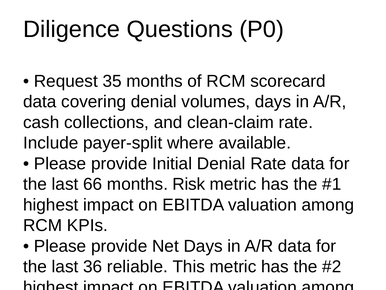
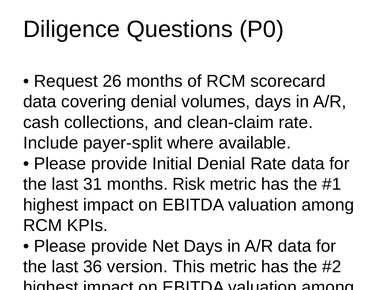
35: 35 -> 26 (112, 81)
66: 66 -> 31 (93, 184)
reliable: reliable -> version (137, 266)
